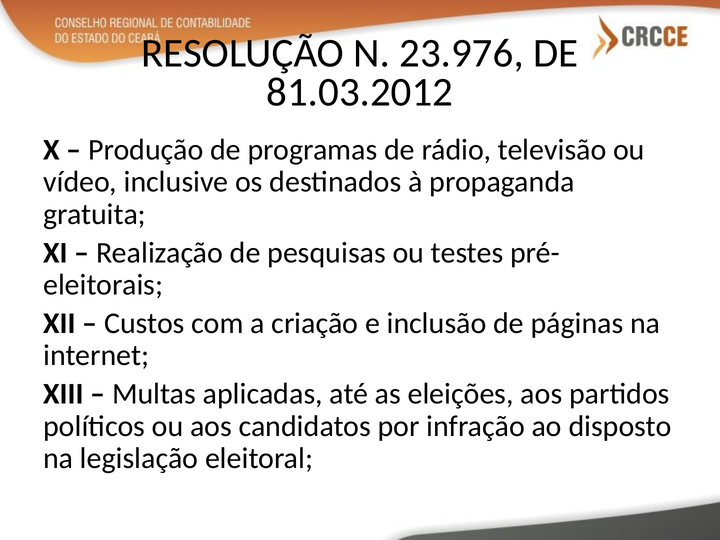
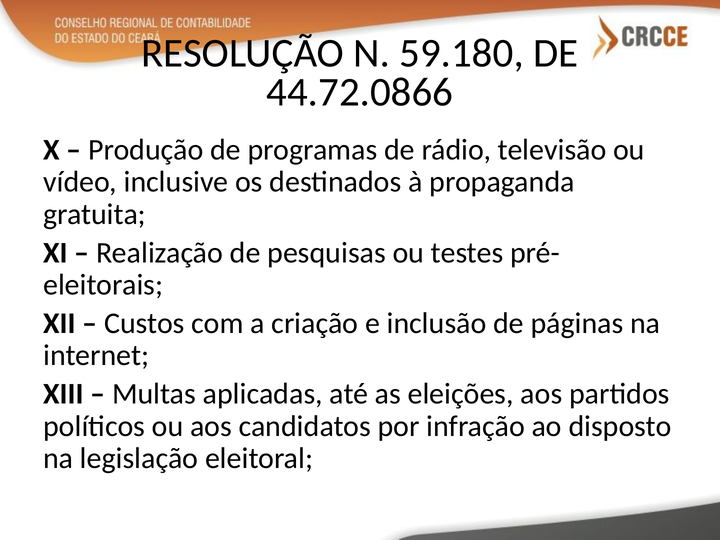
23.976: 23.976 -> 59.180 (462, 53)
81.03.2012: 81.03.2012 -> 44.72.0866 (360, 92)
